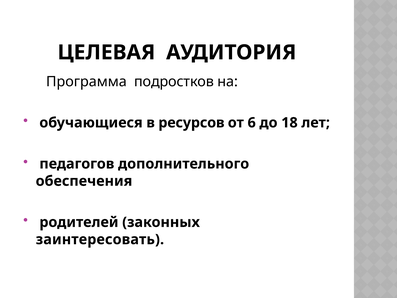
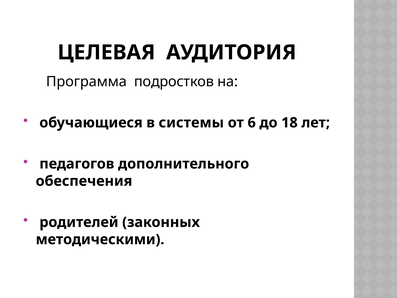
ресурсов: ресурсов -> системы (191, 123)
заинтересовать: заинтересовать -> методическими (100, 239)
